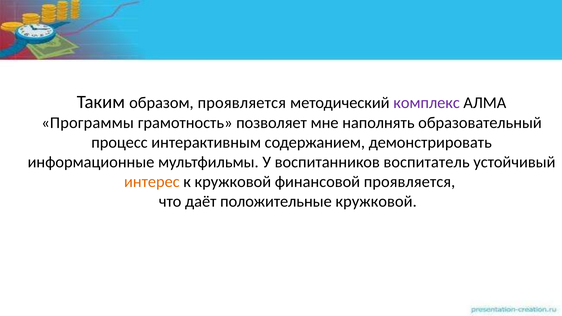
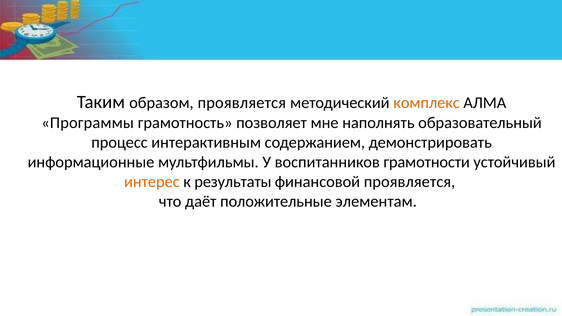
комплекс colour: purple -> orange (427, 103)
воспитатель: воспитатель -> грамотности (427, 162)
к кружковой: кружковой -> результаты (233, 182)
положительные кружковой: кружковой -> элементам (376, 202)
